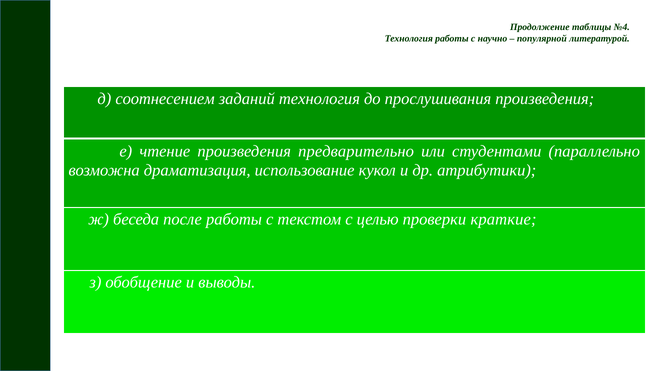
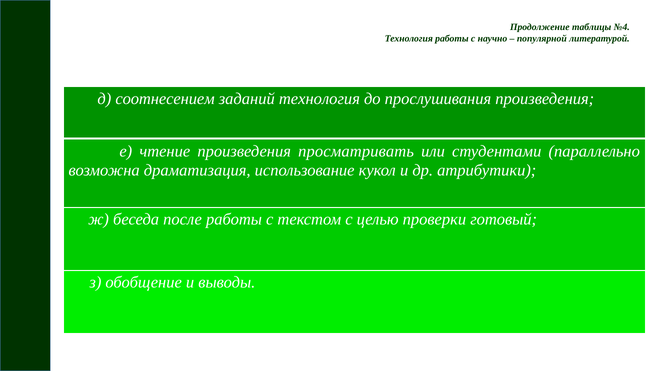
предварительно: предварительно -> просматривать (356, 151)
краткие: краткие -> готовый (504, 219)
